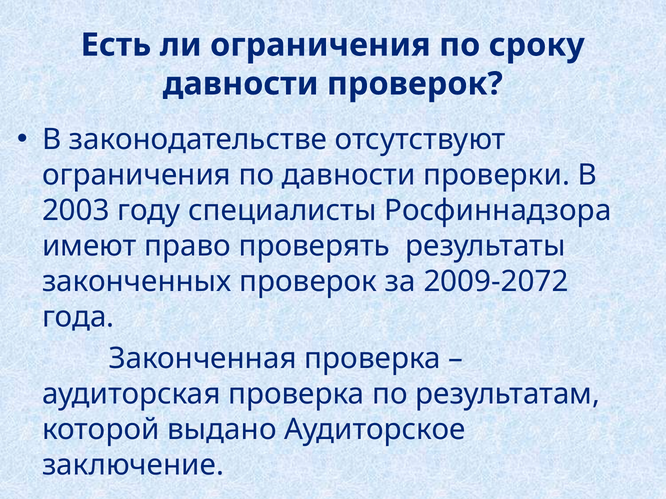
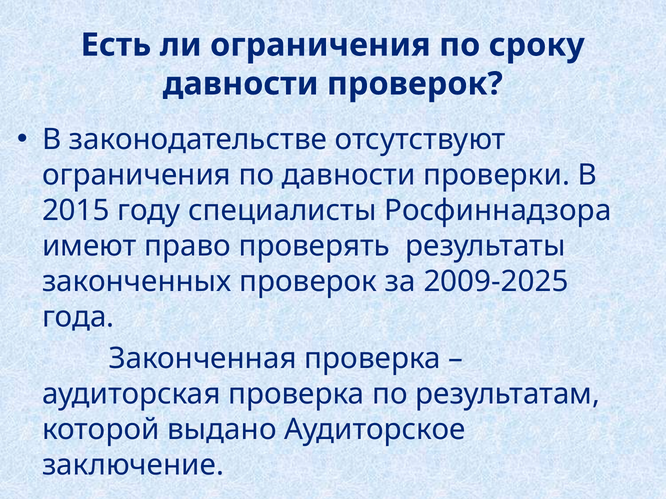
2003: 2003 -> 2015 (76, 211)
2009-2072: 2009-2072 -> 2009-2025 (496, 282)
